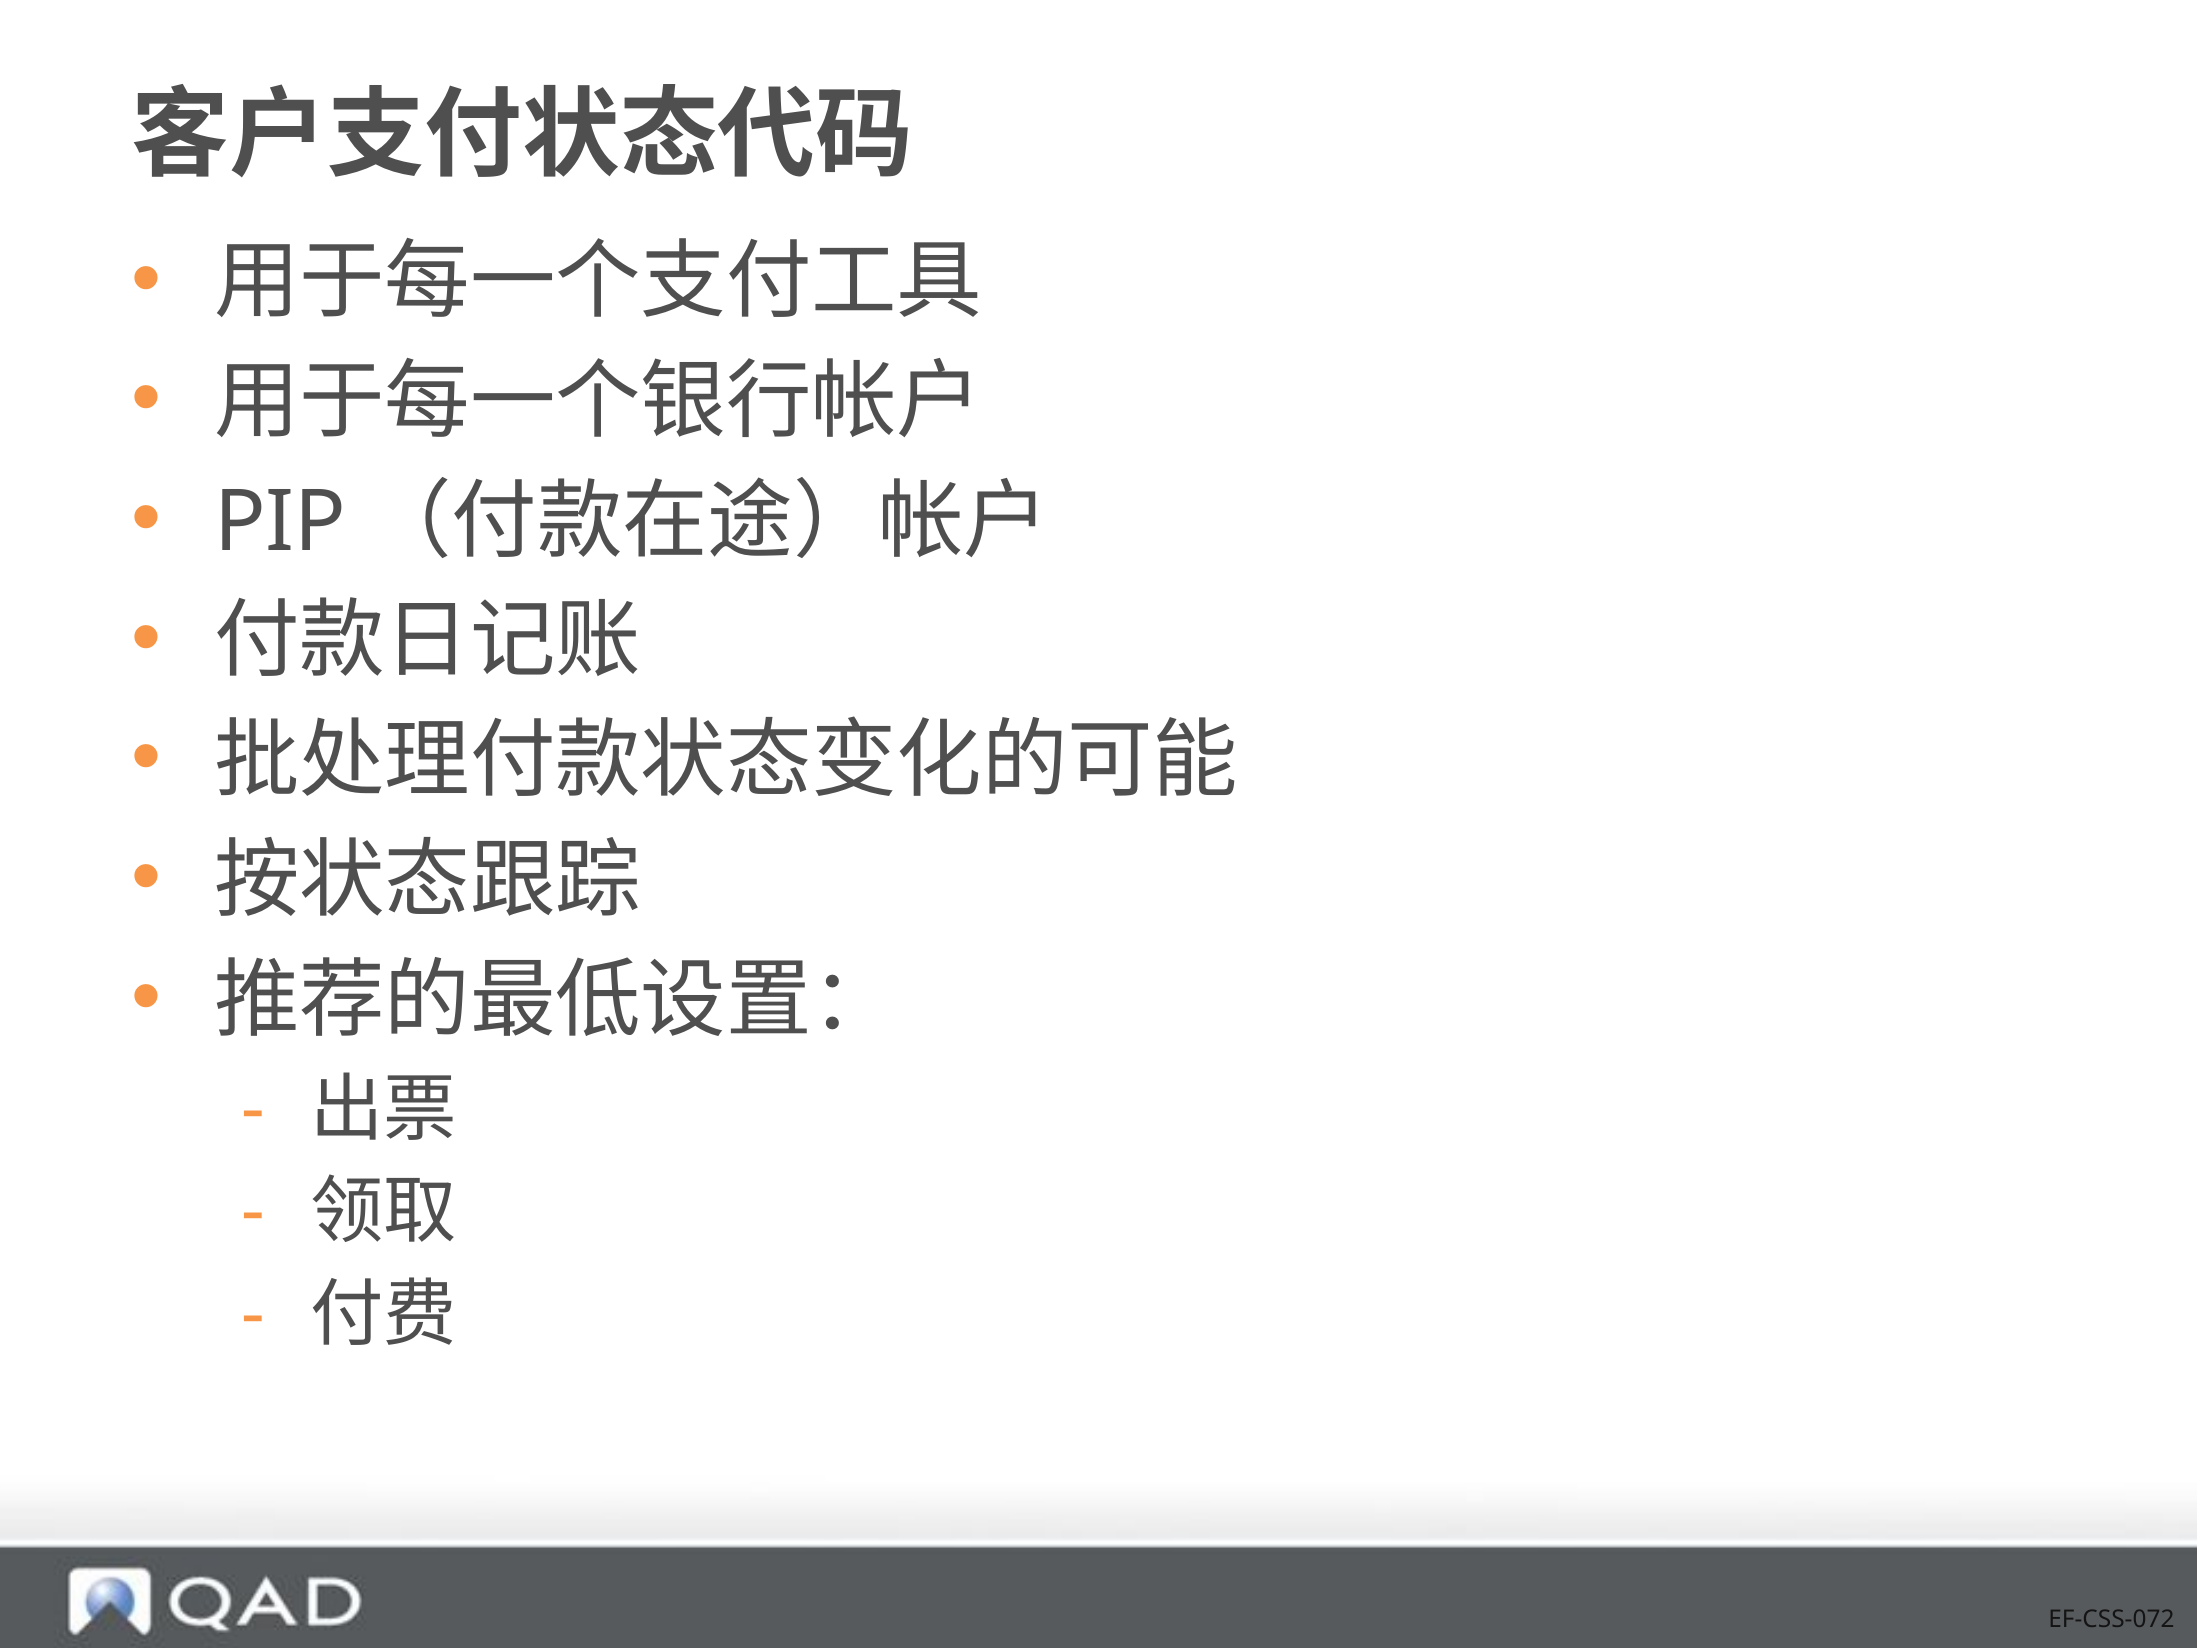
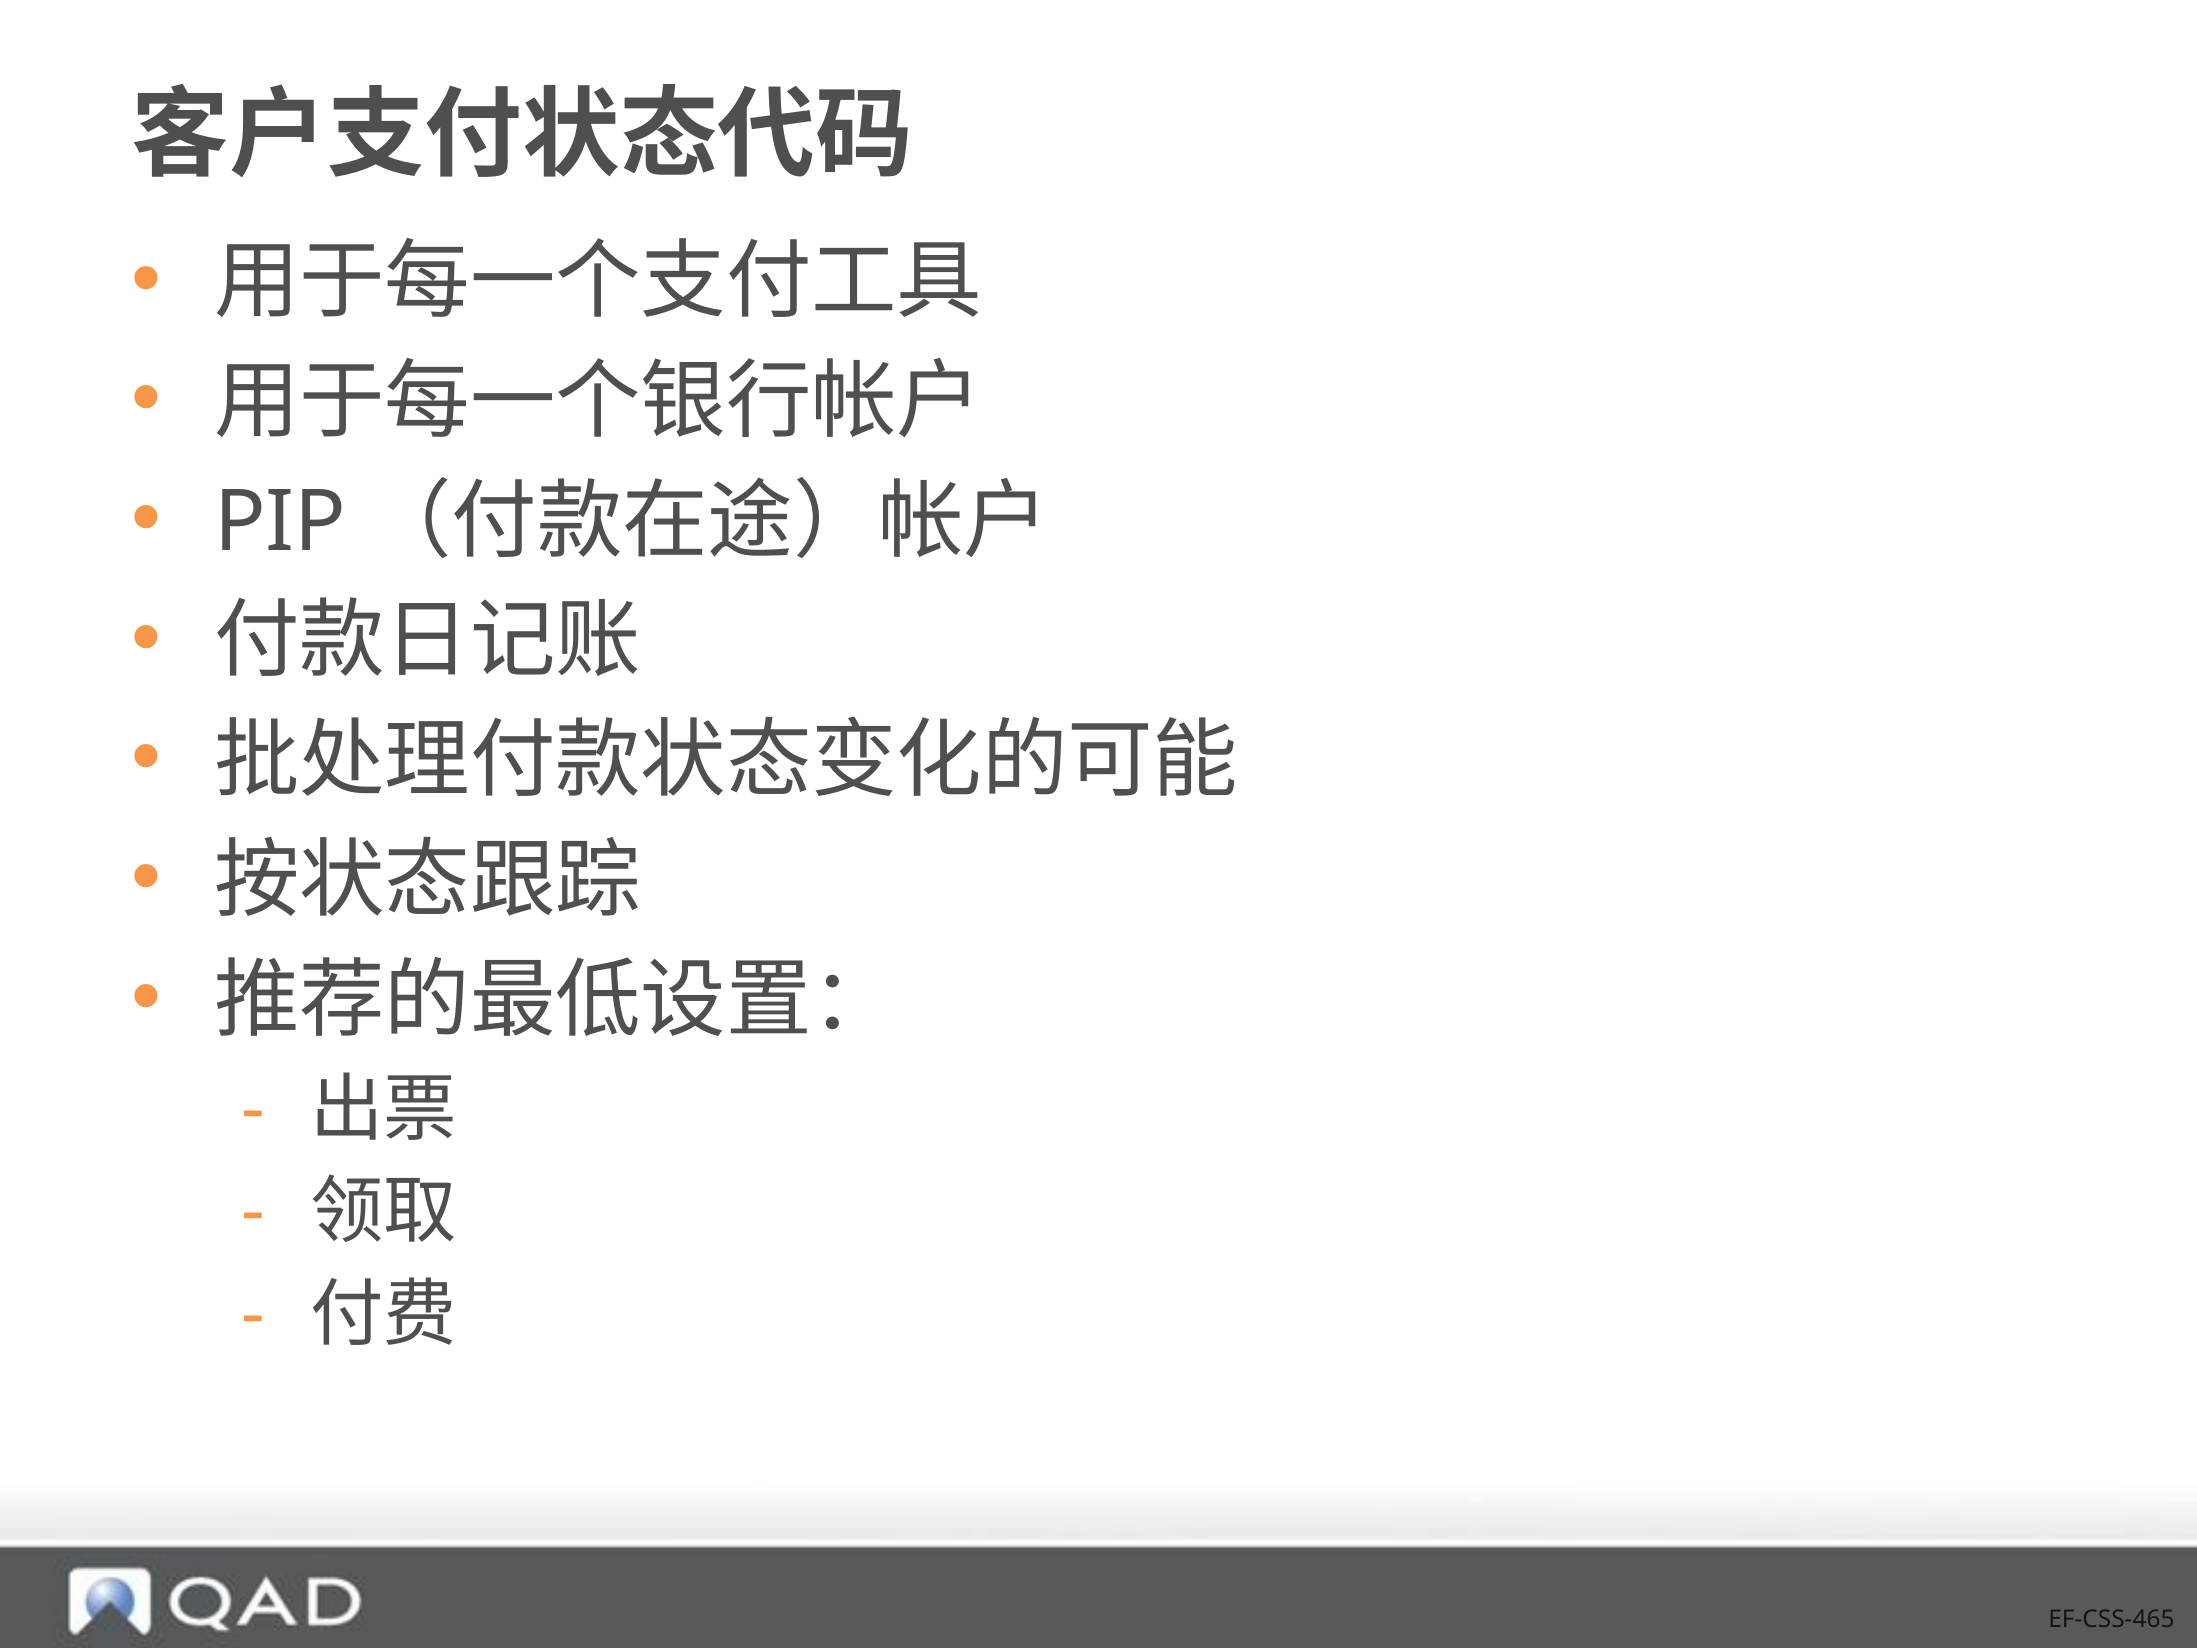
EF-CSS-072: EF-CSS-072 -> EF-CSS-465 (2111, 1619)
